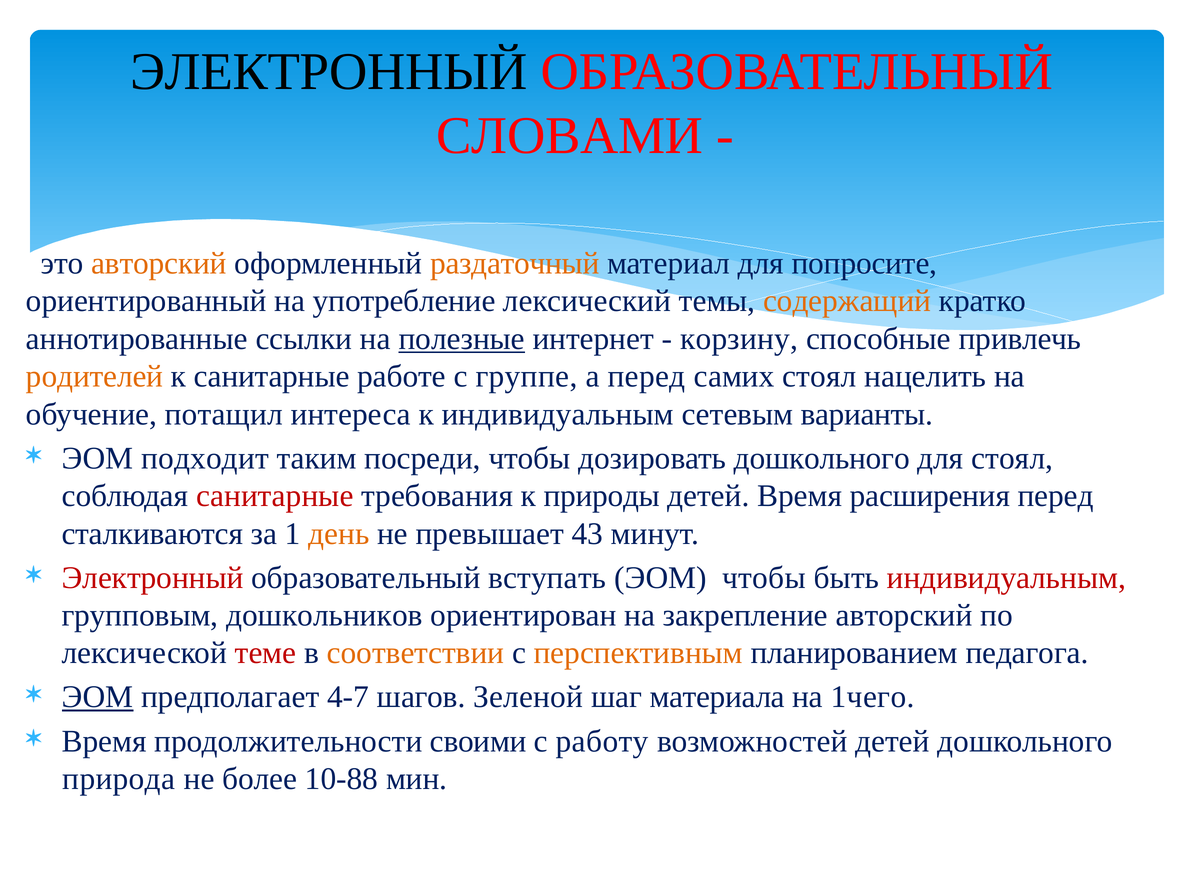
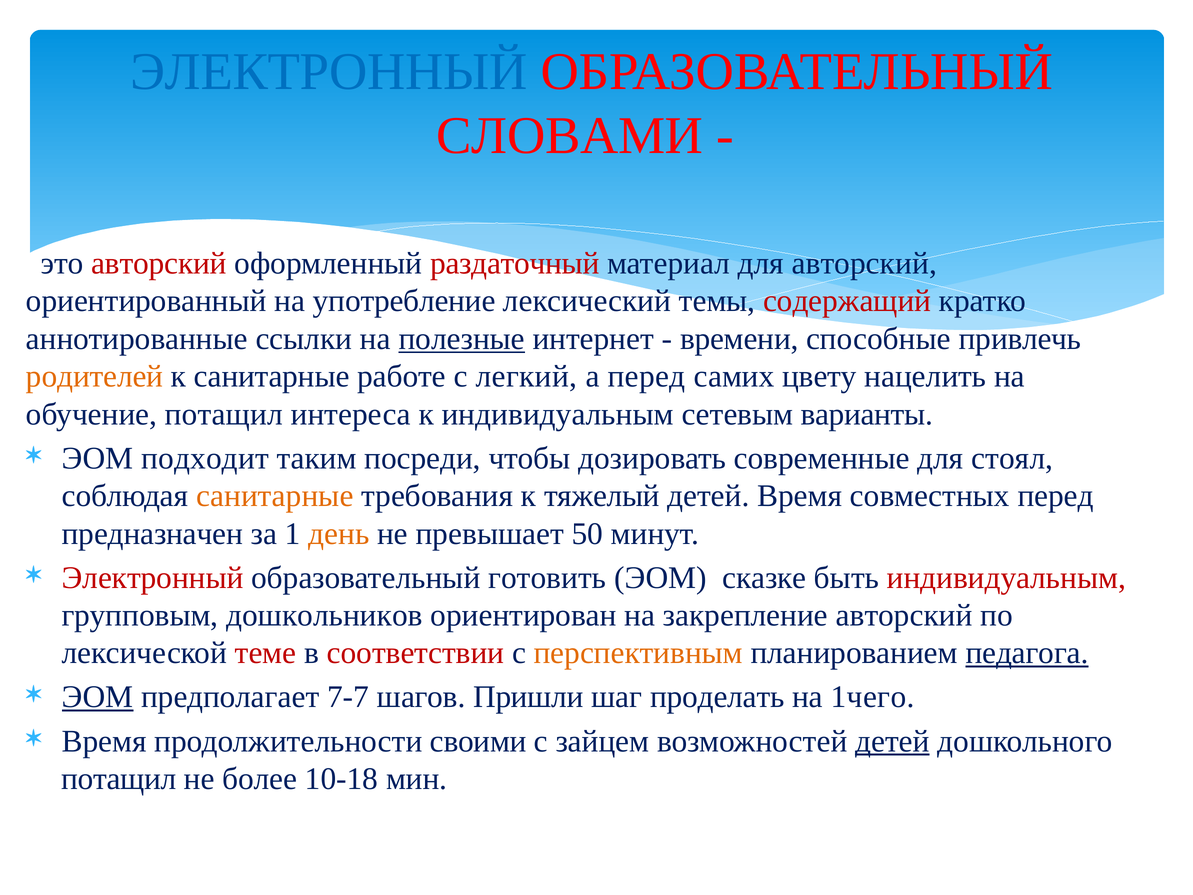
ЭЛЕКТРОННЫЙ colour: black -> blue (329, 72)
авторский colour: orange -> red (159, 263)
раздаточный colour: orange -> red (515, 263)
для попросите: попросите -> авторский (864, 263)
содержащий colour: orange -> red (847, 301)
корзину: корзину -> времени (739, 339)
группе: группе -> легкий (527, 376)
самих стоял: стоял -> цвету (820, 376)
дозировать дошкольного: дошкольного -> современные (822, 458)
санитарные colour: red -> orange (275, 496)
природы: природы -> тяжелый (602, 496)
расширения: расширения -> совместных (930, 496)
сталкиваются: сталкиваются -> предназначен (152, 533)
43: 43 -> 50 (587, 533)
вступать: вступать -> готовить (547, 577)
ЭОМ чтобы: чтобы -> сказке (764, 577)
соответствии colour: orange -> red (415, 653)
педагога underline: none -> present (1027, 653)
4-7: 4-7 -> 7-7 (348, 697)
Зеленой: Зеленой -> Пришли (528, 697)
материала: материала -> проделать (717, 697)
работу: работу -> зайцем (602, 741)
детей underline: none -> present (892, 741)
природа: природа -> потащил (119, 779)
10-88: 10-88 -> 10-18 (342, 779)
